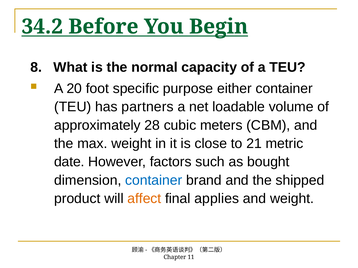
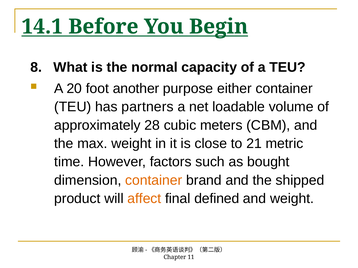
34.2: 34.2 -> 14.1 (42, 27)
specific: specific -> another (136, 89)
date: date -> time (69, 162)
container colour: blue -> orange (154, 181)
applies: applies -> defined (217, 199)
